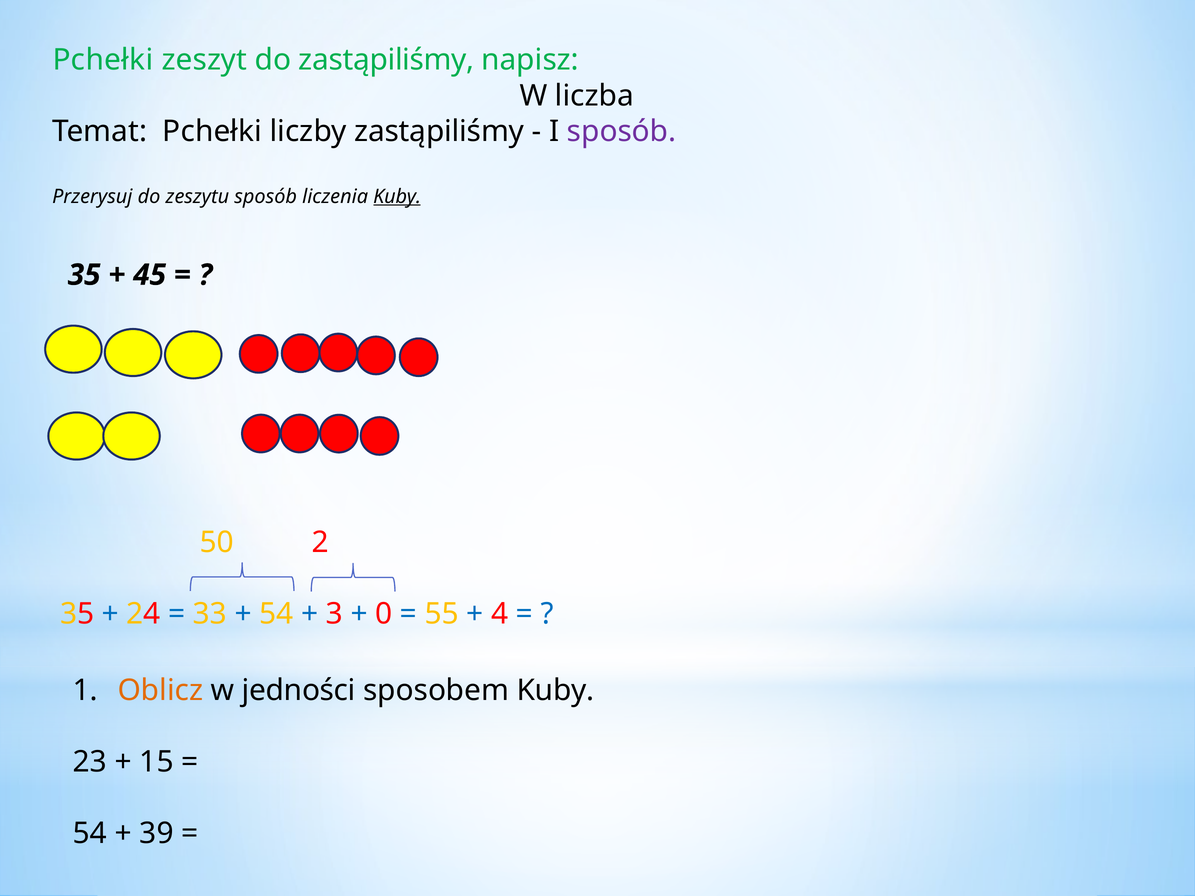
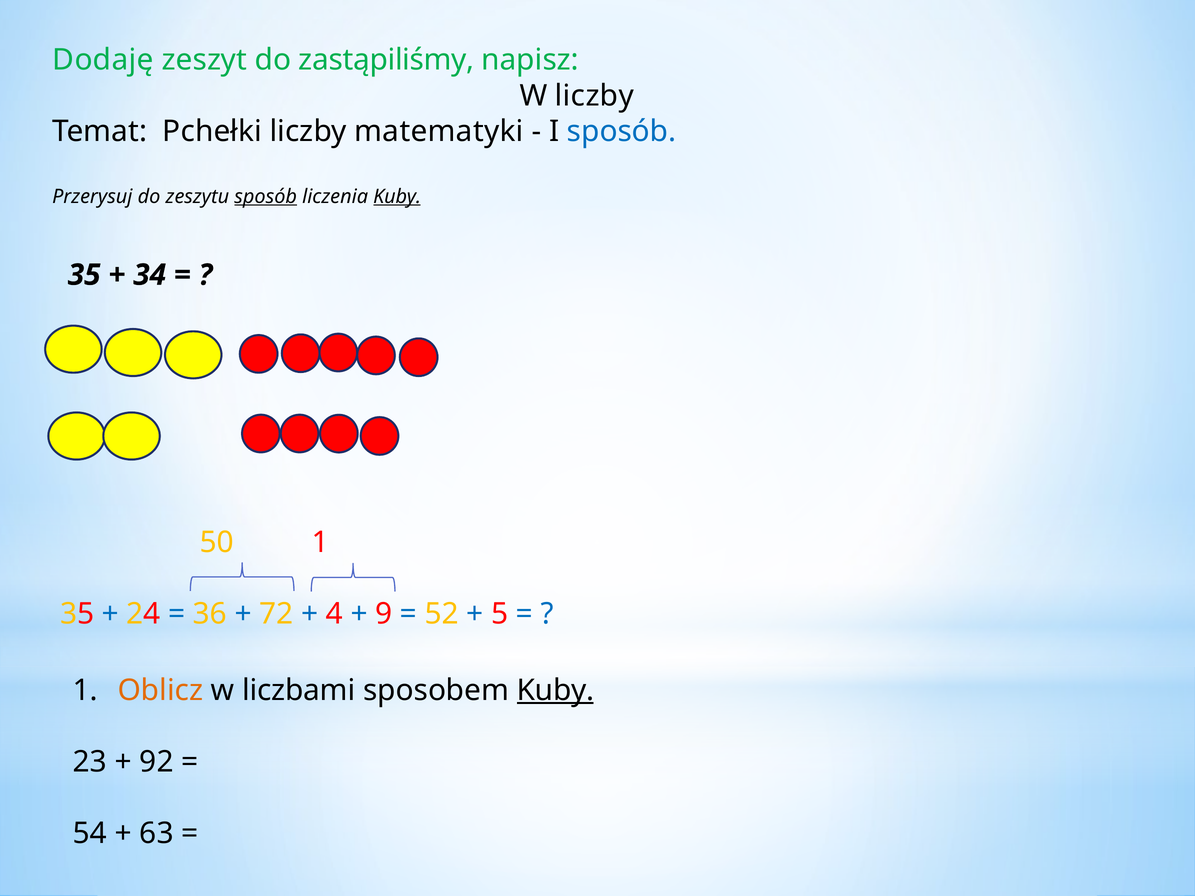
Pchełki: Pchełki -> Dodaję (103, 60)
W liczba: liczba -> liczby (594, 96)
liczby zastąpiliśmy: zastąpiliśmy -> matematyki (439, 132)
sposób colour: purple -> blue (622, 132)
sposób underline: none -> present (266, 197)
45: 45 -> 34 (150, 275)
50 2: 2 -> 1 (320, 543)
33: 33 -> 36 (210, 614)
54: 54 -> 72 (276, 614)
3: 3 -> 4 (334, 614)
0: 0 -> 9 (384, 614)
55: 55 -> 52 (442, 614)
4: 4 -> 5 (500, 614)
jedności: jedności -> liczbami (299, 690)
Kuby underline: none -> present (555, 690)
15: 15 -> 92 (157, 762)
39: 39 -> 63 (157, 834)
